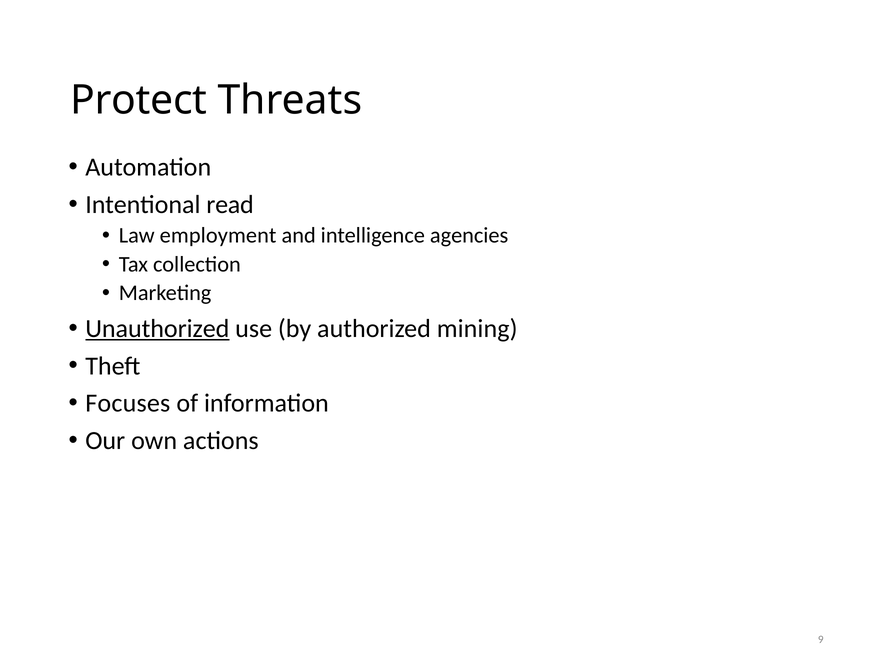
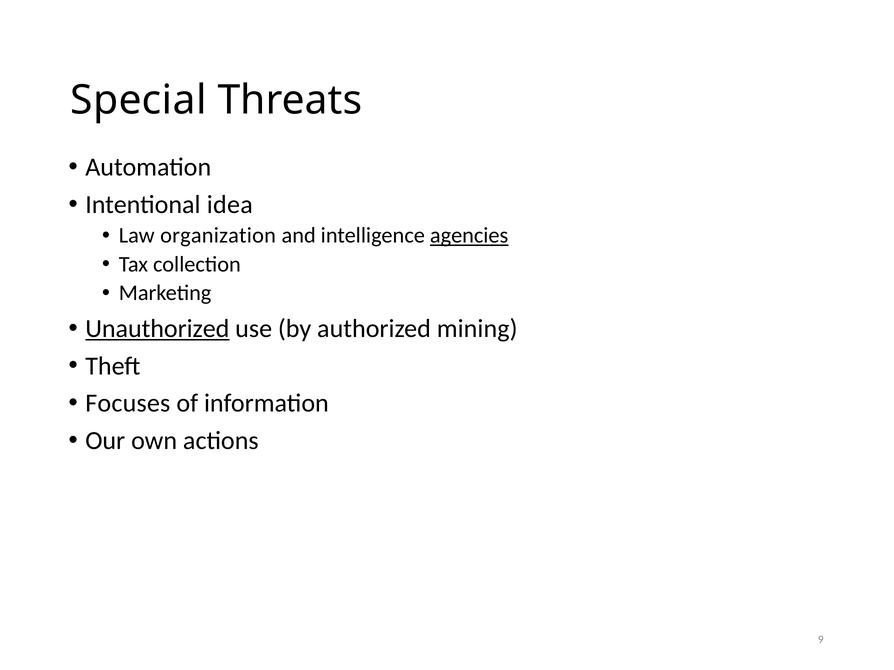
Protect: Protect -> Special (138, 100)
read: read -> idea (230, 205)
employment: employment -> organization (218, 236)
agencies underline: none -> present (469, 236)
